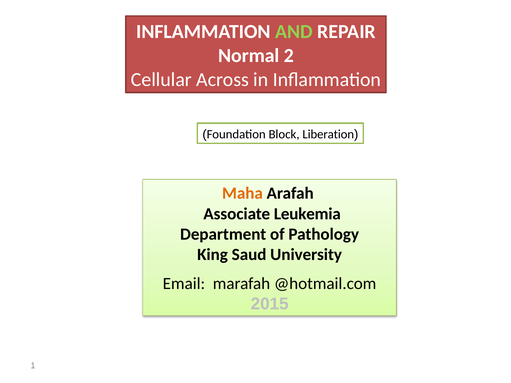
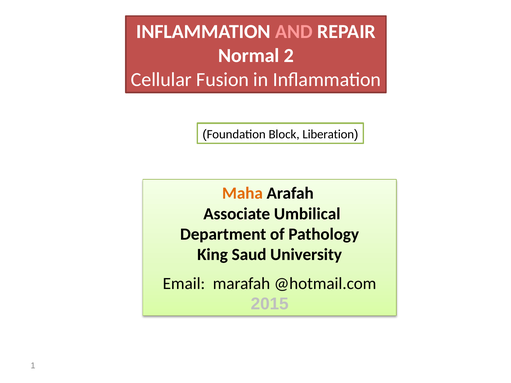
AND colour: light green -> pink (294, 32)
Across: Across -> Fusion (223, 80)
Leukemia: Leukemia -> Umbilical (307, 214)
